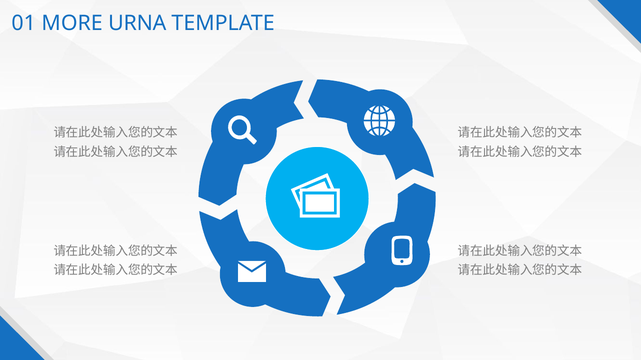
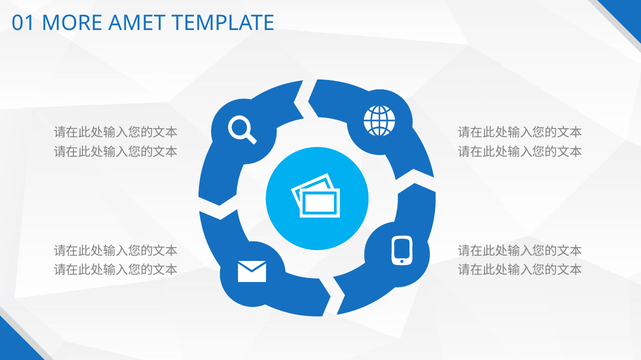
URNA: URNA -> AMET (137, 23)
